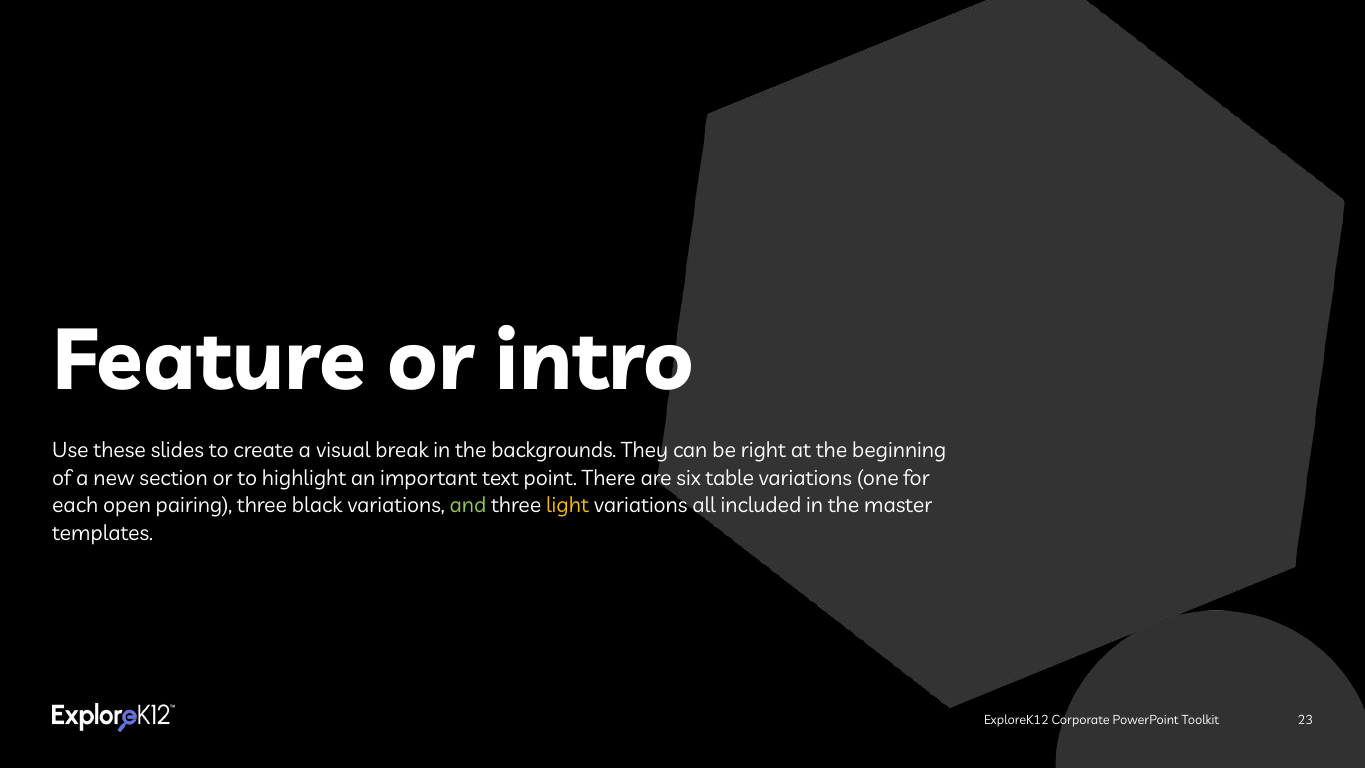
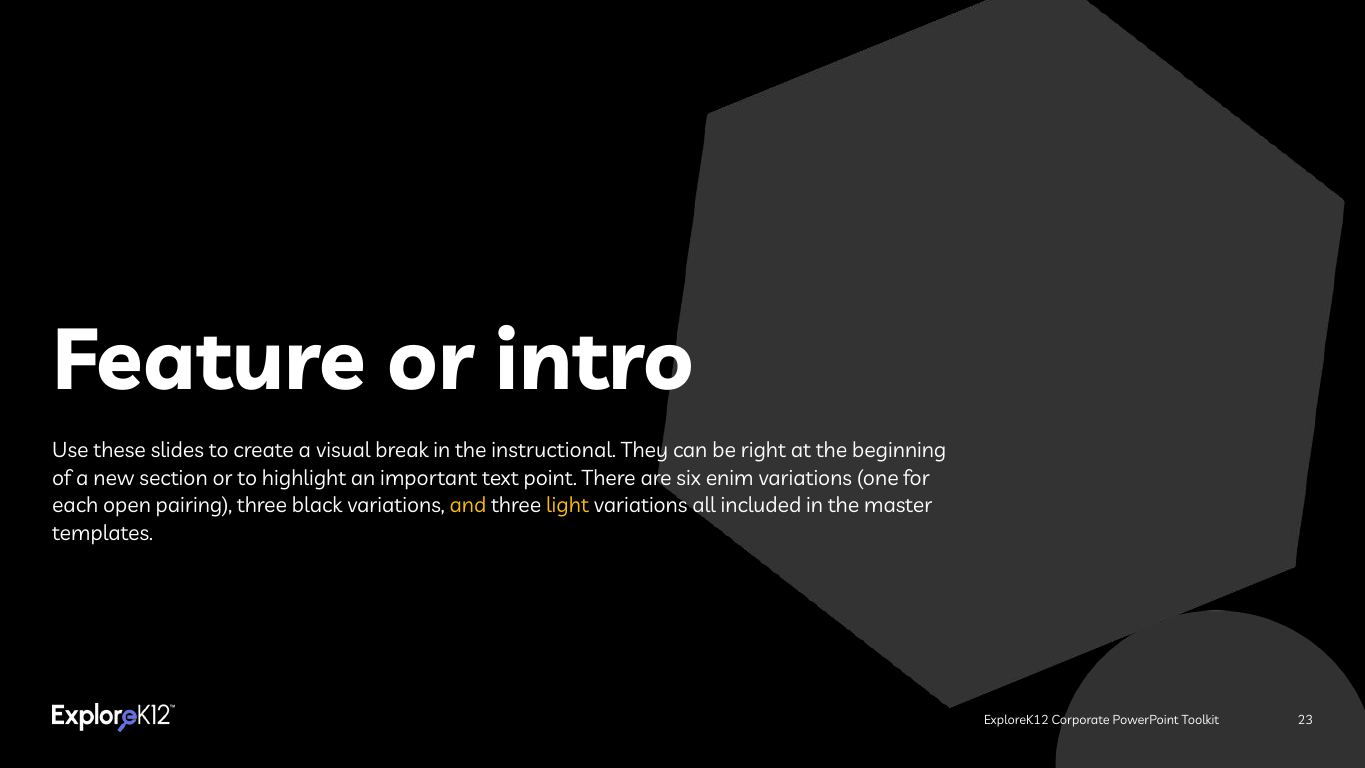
backgrounds: backgrounds -> instructional (554, 450)
table: table -> enim (730, 478)
and colour: light green -> yellow (468, 506)
